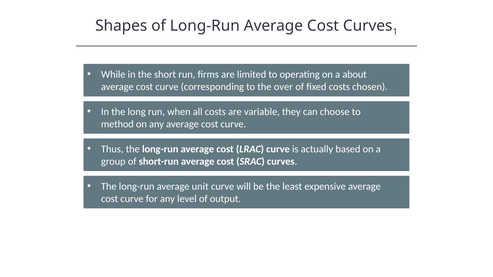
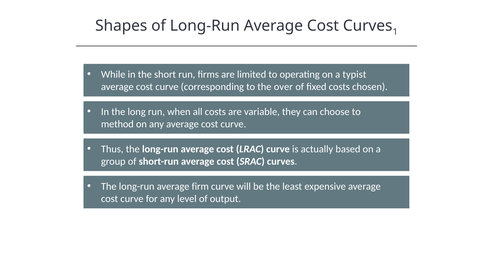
about: about -> typist (354, 74)
unit: unit -> firm (200, 187)
